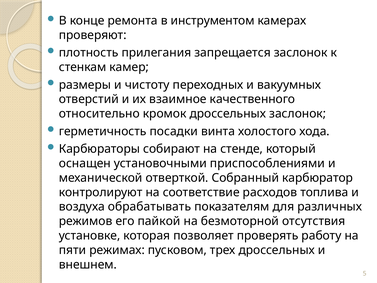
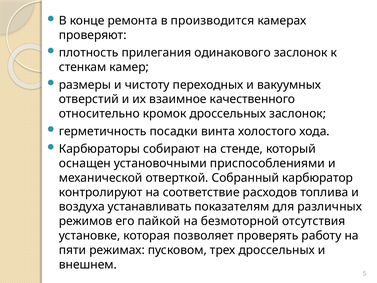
инструментом: инструментом -> производится (212, 21)
запрещается: запрещается -> одинакового (233, 53)
обрабатывать: обрабатывать -> устанавливать (150, 207)
